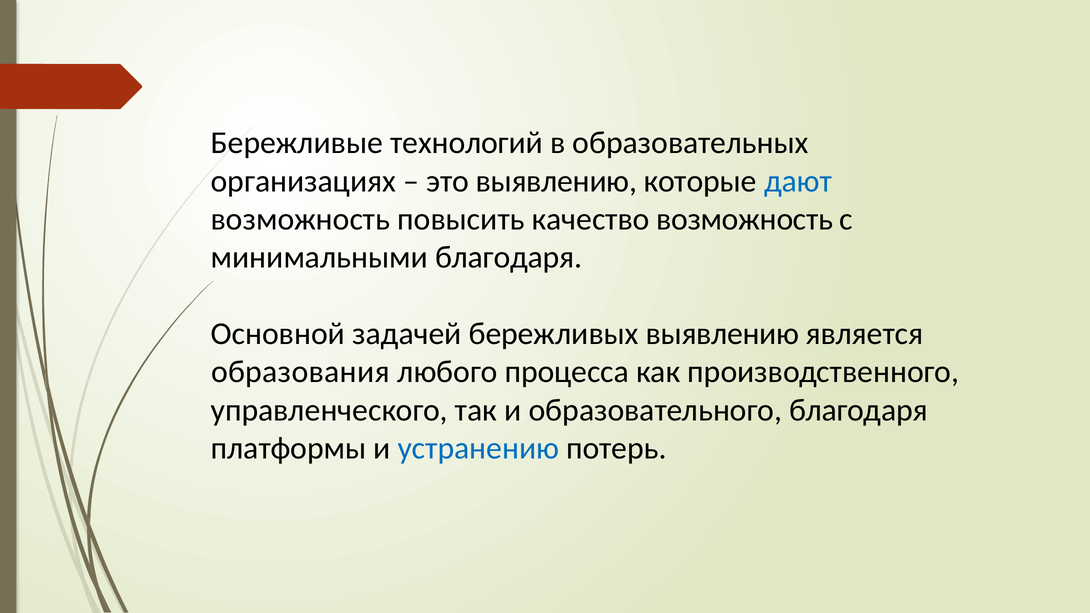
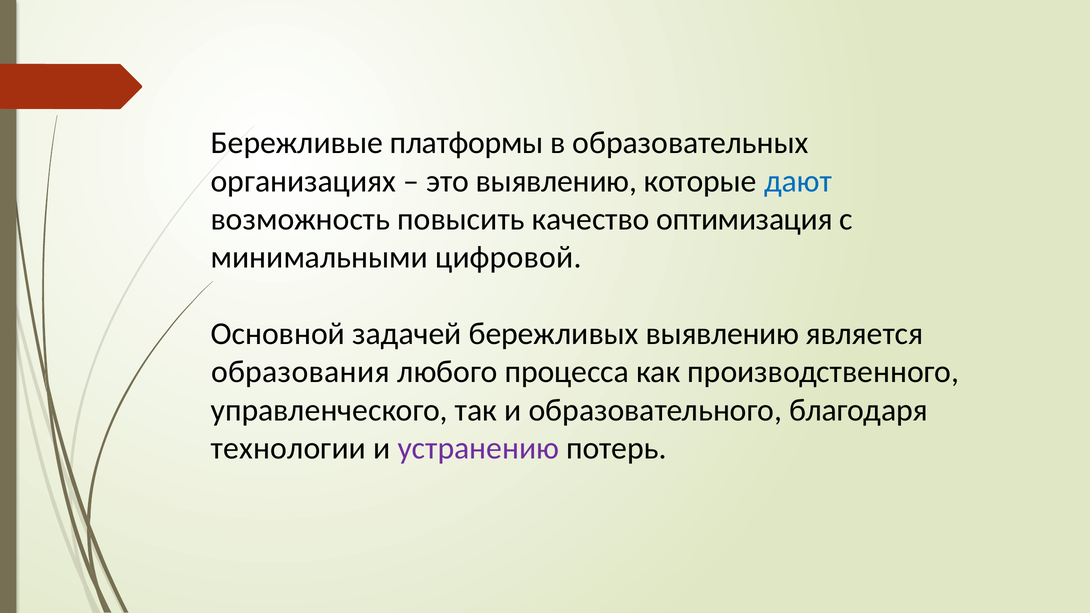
технологий: технологий -> платформы (467, 143)
качество возможность: возможность -> оптимизация (745, 219)
минимальными благодаря: благодаря -> цифровой (508, 258)
платформы: платформы -> технологии (288, 448)
устранению colour: blue -> purple (478, 448)
